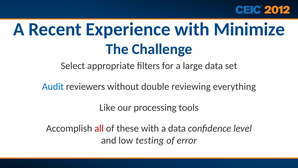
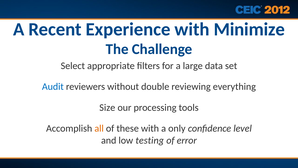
Like: Like -> Size (107, 107)
all colour: red -> orange (99, 128)
a data: data -> only (177, 128)
